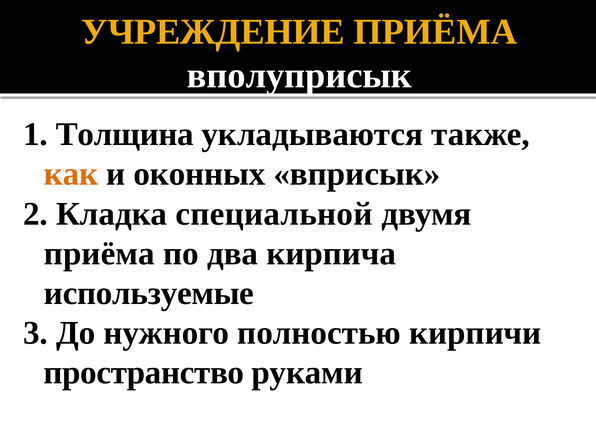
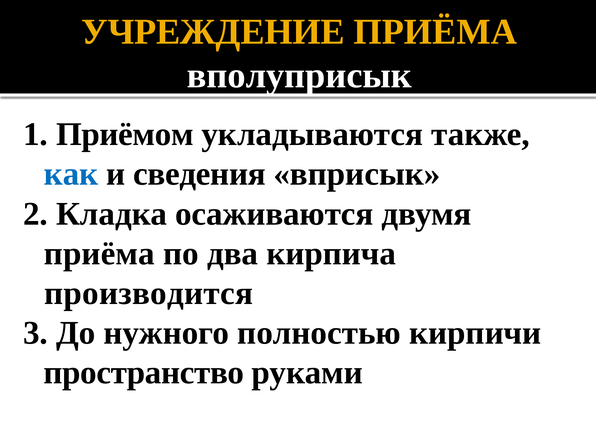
Толщина: Толщина -> Приёмом (125, 134)
как colour: orange -> blue (71, 174)
оконных: оконных -> сведения (199, 174)
специальной: специальной -> осаживаются (274, 214)
используемые: используемые -> производится (149, 293)
